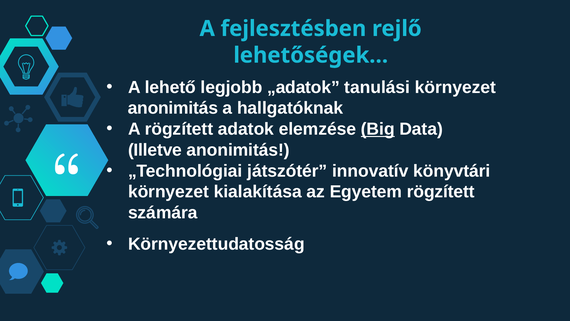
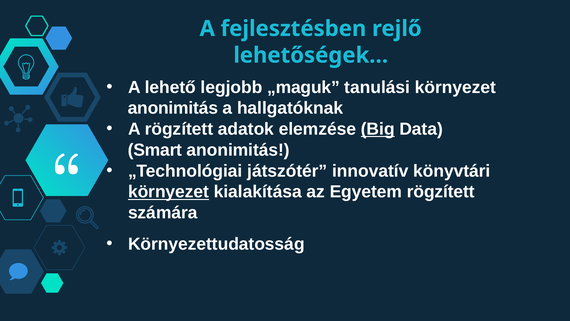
„adatok: „adatok -> „maguk (303, 87)
Illetve: Illetve -> Smart (155, 150)
környezet underline: none -> present (169, 192)
